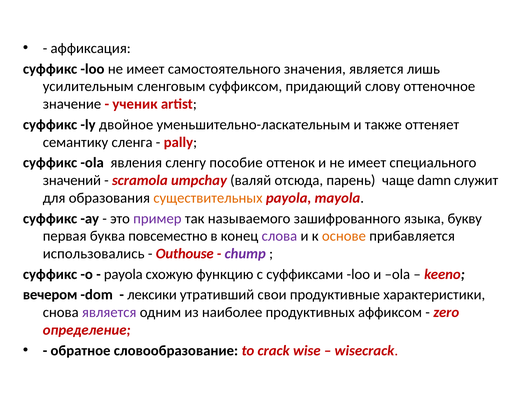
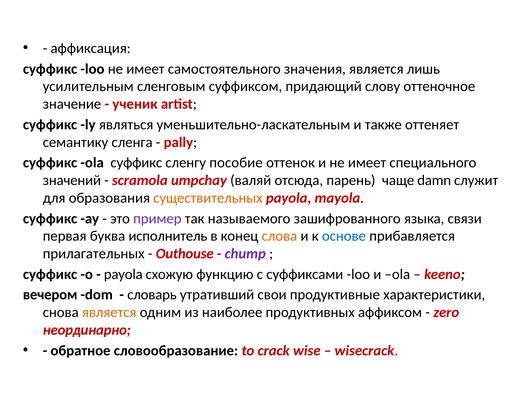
двойное: двойное -> являться (126, 125)
ola явления: явления -> cуффикс (136, 163)
букву: букву -> связи (465, 219)
повсеместно: повсеместно -> исполнитель (168, 237)
слова colour: purple -> orange (279, 237)
основе colour: orange -> blue (344, 237)
использовались: использовались -> прилагательных (94, 254)
лексики: лексики -> словарь (152, 295)
является colour: purple -> orange (109, 313)
определение: определение -> неординарно (87, 331)
